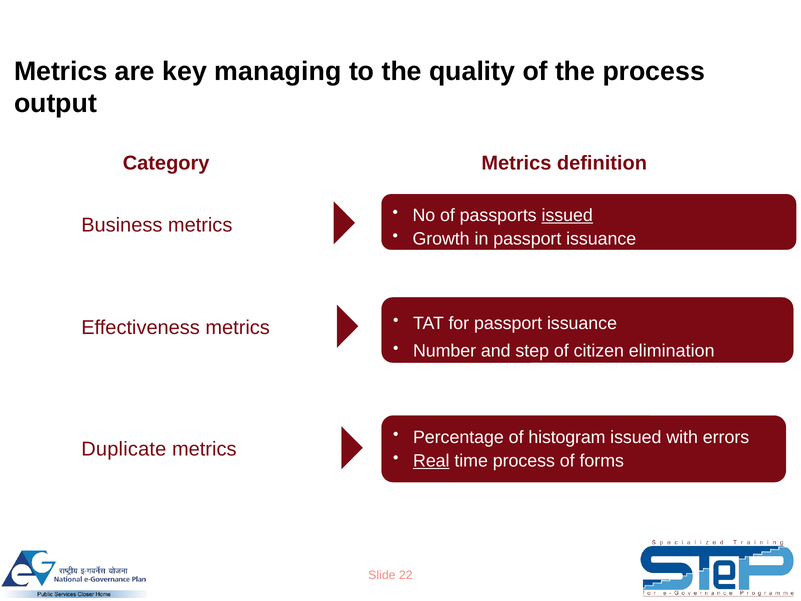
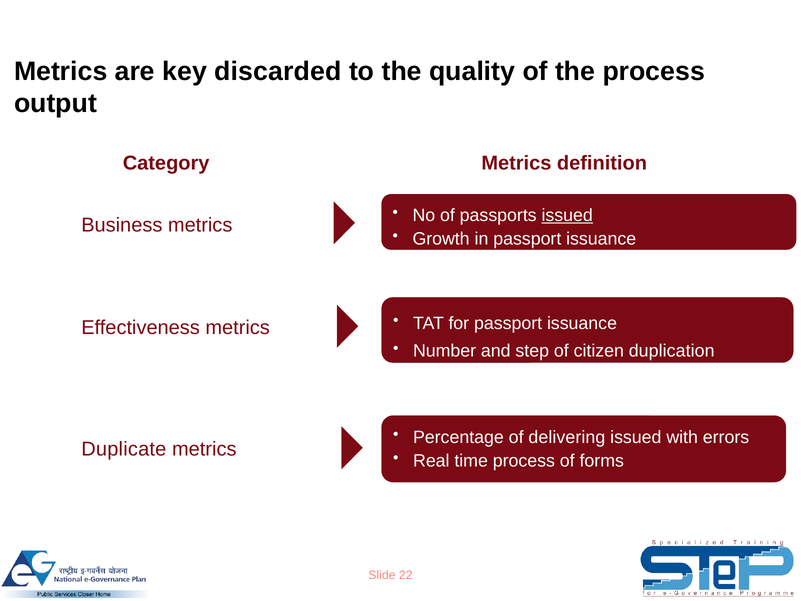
managing: managing -> discarded (278, 71)
elimination: elimination -> duplication (672, 351)
histogram: histogram -> delivering (567, 437)
Real underline: present -> none (431, 461)
